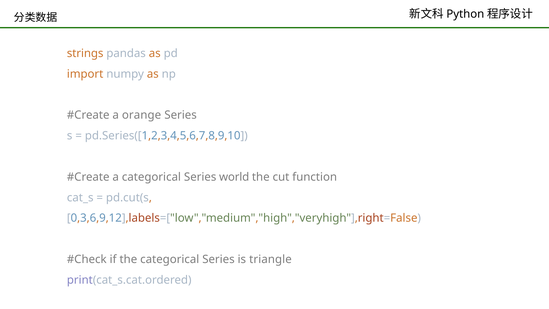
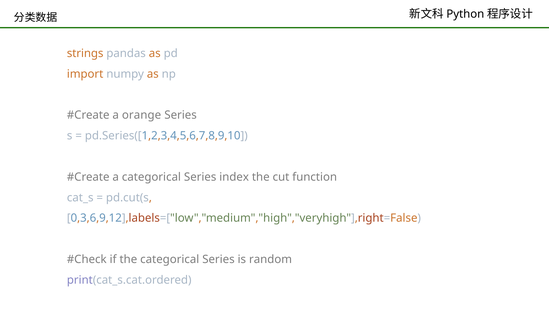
world: world -> index (234, 177)
triangle: triangle -> random (271, 259)
